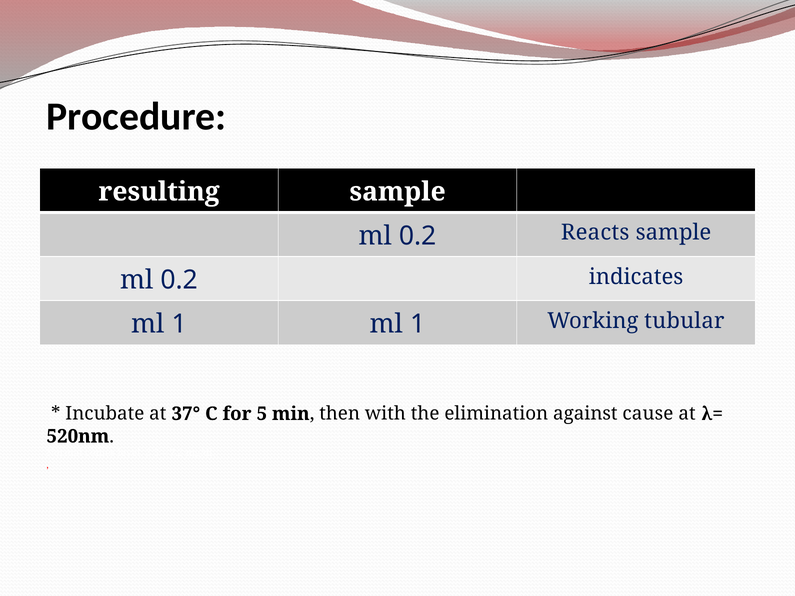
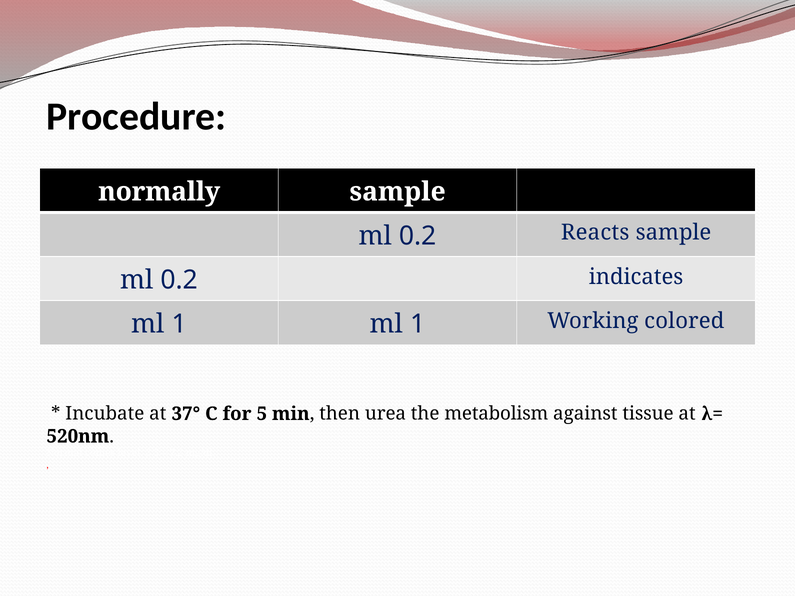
resulting: resulting -> normally (159, 192)
tubular: tubular -> colored (684, 321)
with: with -> urea (386, 414)
elimination: elimination -> metabolism (496, 414)
cause: cause -> tissue (648, 414)
